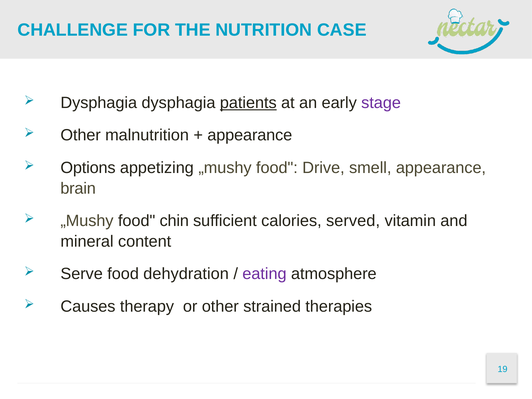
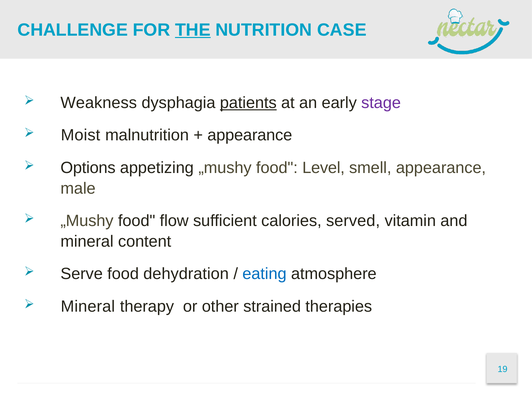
THE underline: none -> present (193, 30)
Dysphagia: Dysphagia -> Weakness (99, 103)
Other: Other -> Moist (81, 135)
Drive: Drive -> Level (324, 168)
brain: brain -> male (78, 188)
chin: chin -> flow (174, 221)
eating colour: purple -> blue (264, 274)
Causes: Causes -> Mineral (88, 307)
